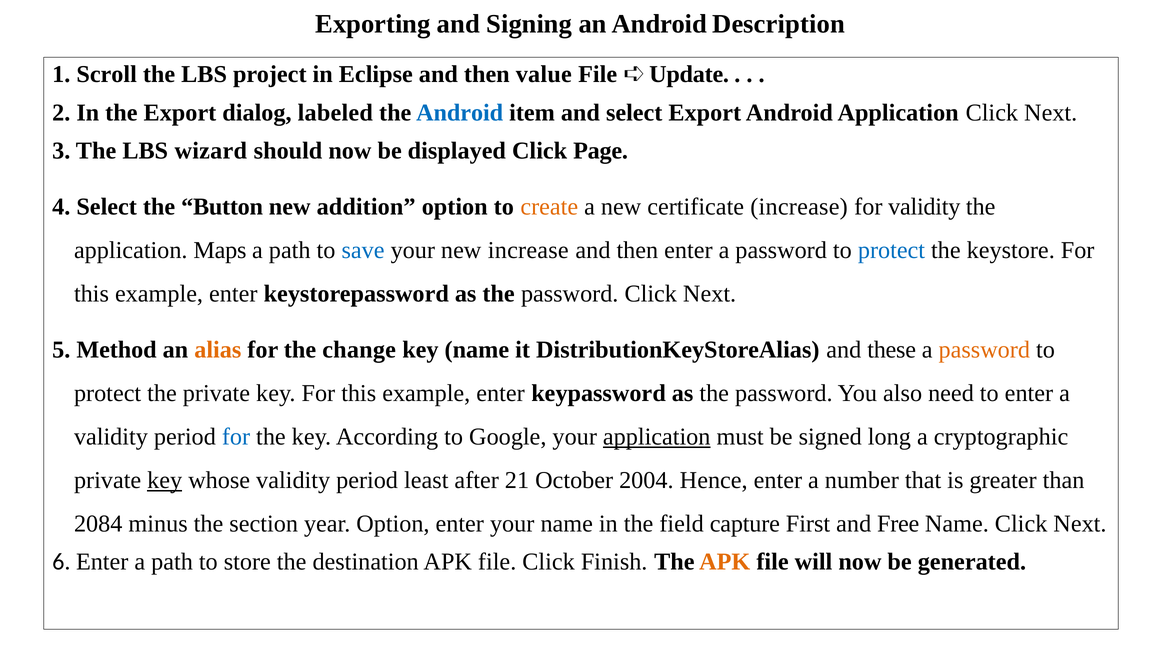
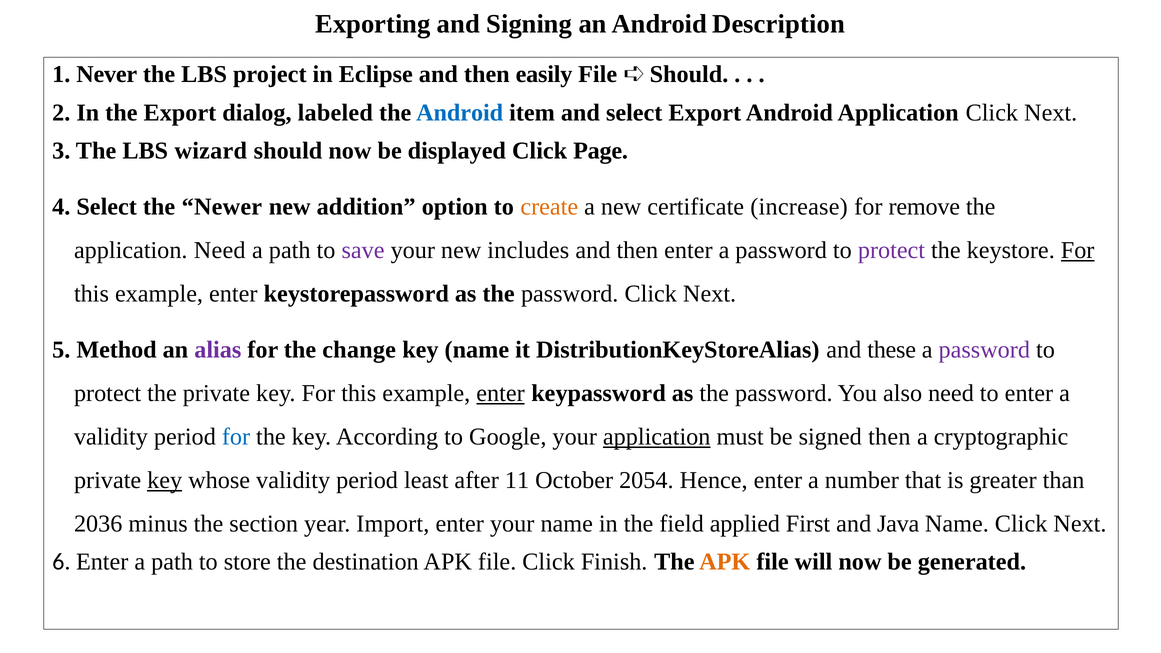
Scroll: Scroll -> Never (107, 74)
value: value -> easily (544, 74)
File Update: Update -> Should (689, 74)
Button: Button -> Newer (222, 207)
for validity: validity -> remove (924, 207)
application Maps: Maps -> Need (220, 250)
save colour: blue -> purple (363, 250)
new increase: increase -> includes (528, 250)
protect colour: blue -> purple (891, 250)
For underline: none -> present (1078, 250)
alias colour: orange -> purple (218, 350)
password colour: orange -> purple (984, 350)
enter underline: none -> present (501, 393)
signed long: long -> then (889, 437)
21: 21 -> 11 (517, 480)
2004: 2004 -> 2054 (646, 480)
2084: 2084 -> 2036 (98, 524)
year Option: Option -> Import (393, 524)
capture: capture -> applied (745, 524)
Free: Free -> Java (898, 524)
